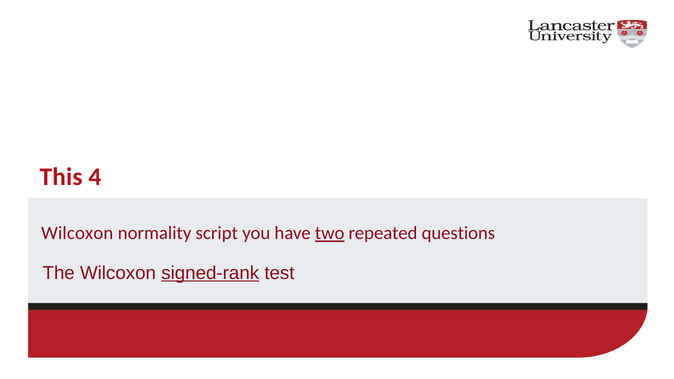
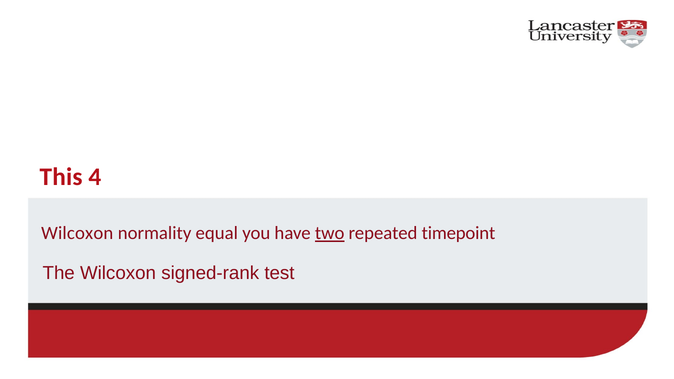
script: script -> equal (217, 233)
questions: questions -> timepoint (458, 233)
signed-rank underline: present -> none (210, 273)
